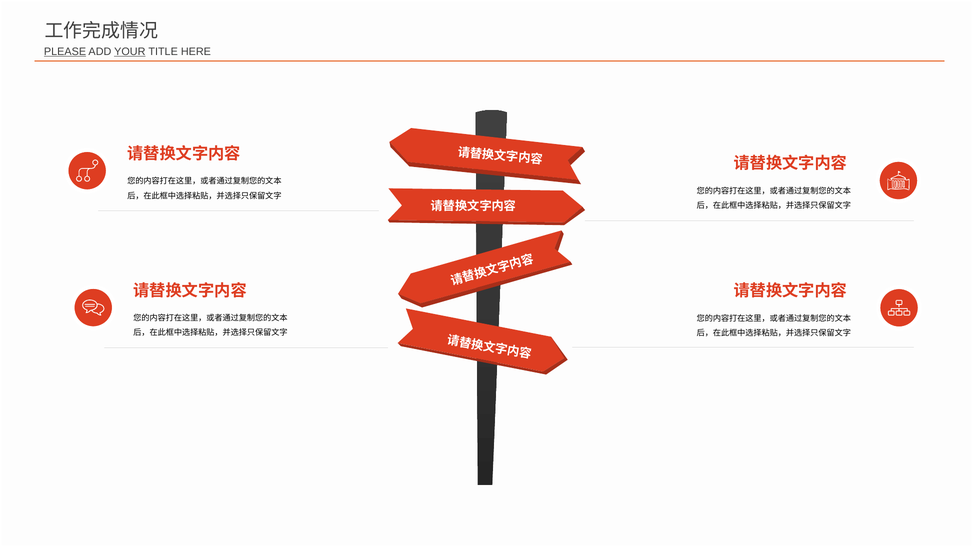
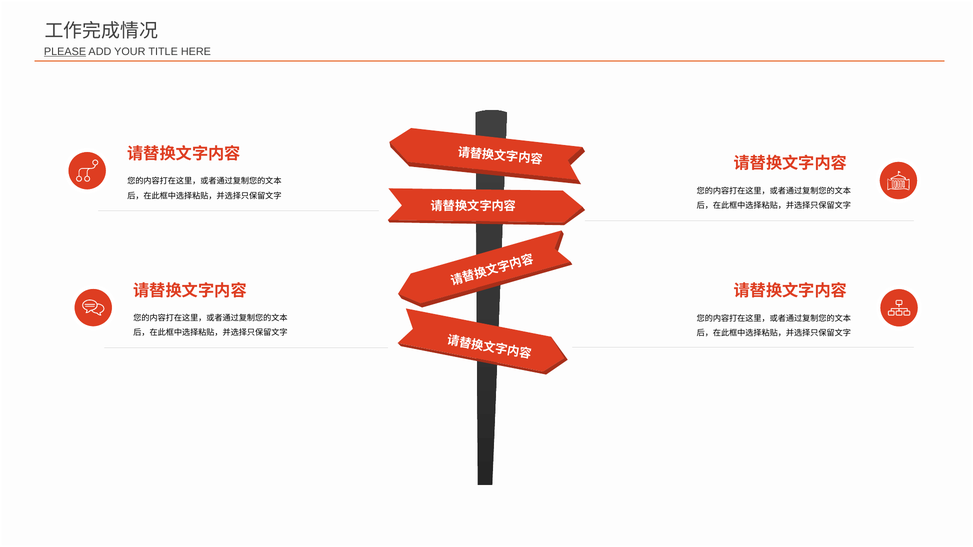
YOUR underline: present -> none (130, 52)
